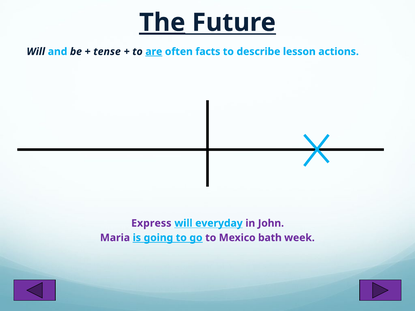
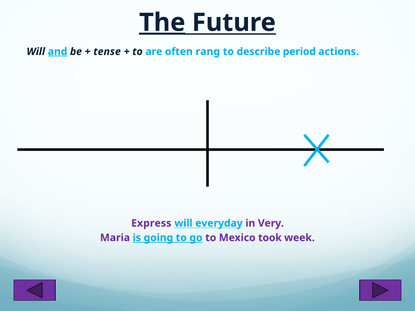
and underline: none -> present (58, 52)
are underline: present -> none (154, 52)
facts: facts -> rang (208, 52)
lesson: lesson -> period (299, 52)
John: John -> Very (271, 223)
bath: bath -> took (270, 238)
